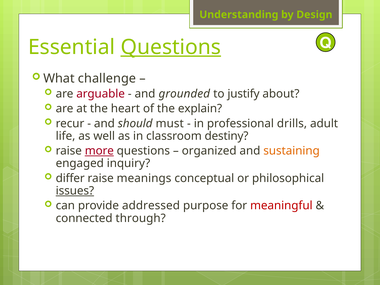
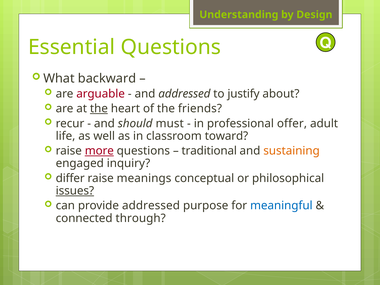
Questions underline: present -> none (171, 47)
challenge: challenge -> backward (107, 78)
and grounded: grounded -> addressed (184, 94)
the underline: none -> present (99, 109)
explain: explain -> friends (200, 109)
drills: drills -> offer (292, 123)
destiny: destiny -> toward (226, 136)
organized: organized -> traditional (209, 151)
meaningful colour: red -> blue (281, 206)
